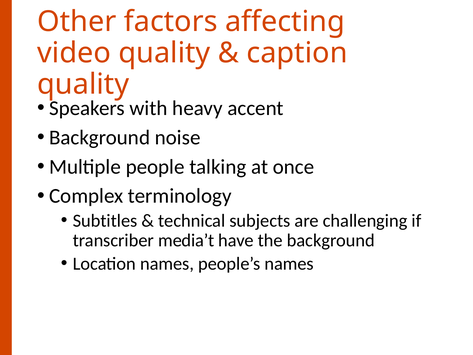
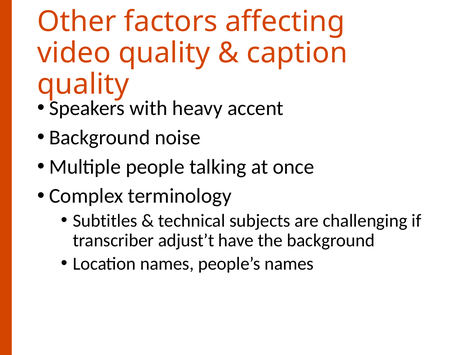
media’t: media’t -> adjust’t (186, 240)
